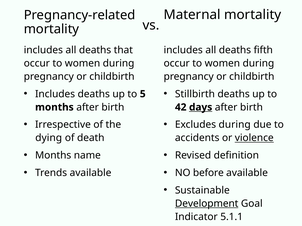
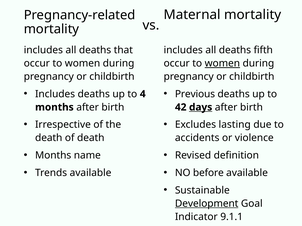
women underline: none -> present (222, 63)
5: 5 -> 4 (143, 94)
Stillbirth: Stillbirth -> Previous (195, 94)
Excludes during: during -> lasting (235, 125)
dying: dying -> death (49, 138)
violence underline: present -> none (254, 138)
5.1.1: 5.1.1 -> 9.1.1 (232, 217)
